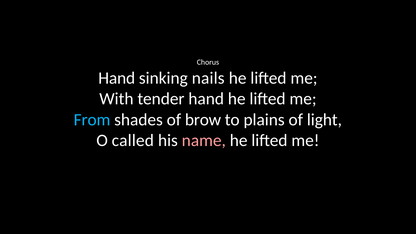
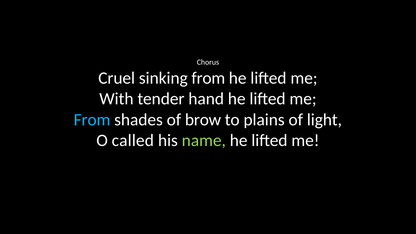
Hand: Hand -> Cruel (117, 78)
sinking nails: nails -> from (208, 78)
name colour: pink -> light green (204, 140)
